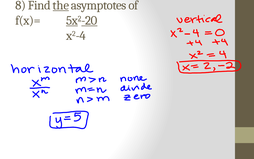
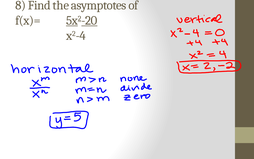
the underline: present -> none (61, 5)
